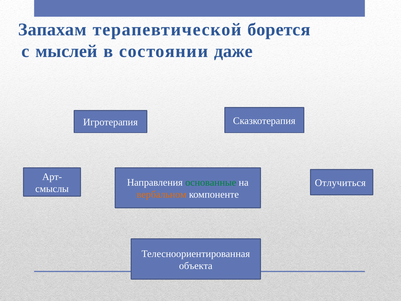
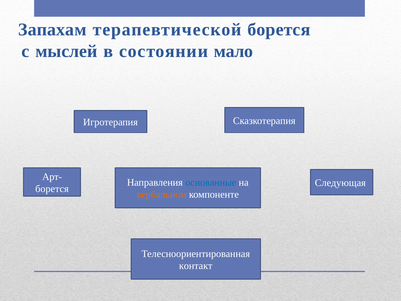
даже: даже -> мало (234, 51)
основанные colour: green -> blue (211, 182)
Отлучиться: Отлучиться -> Следующая (340, 183)
смыслы: смыслы -> борется (52, 189)
объекта: объекта -> контакт (196, 266)
